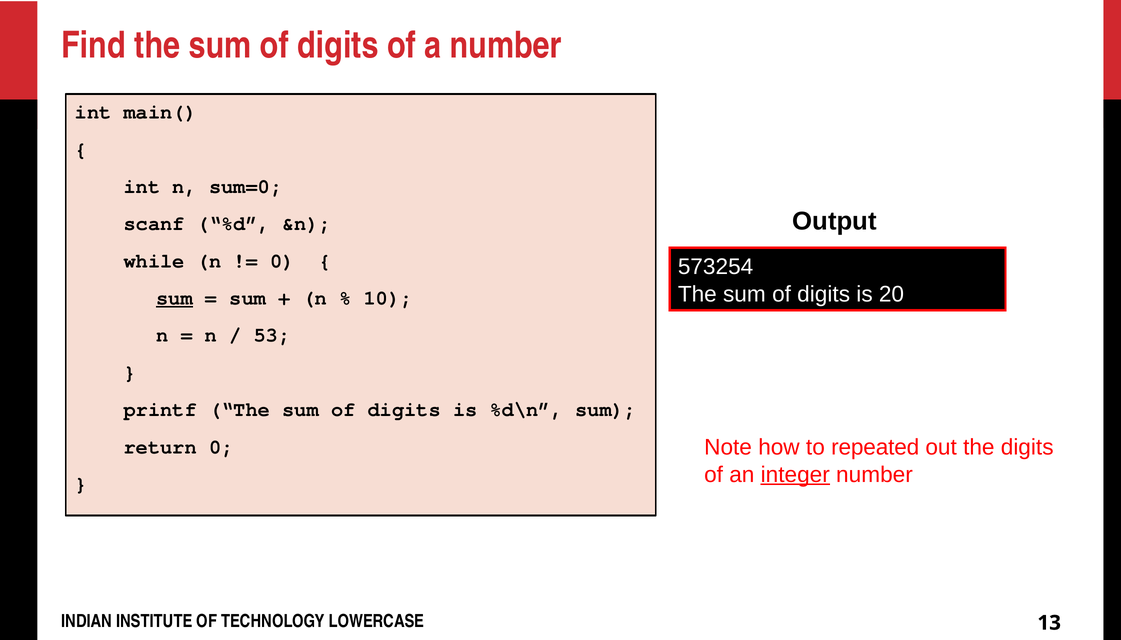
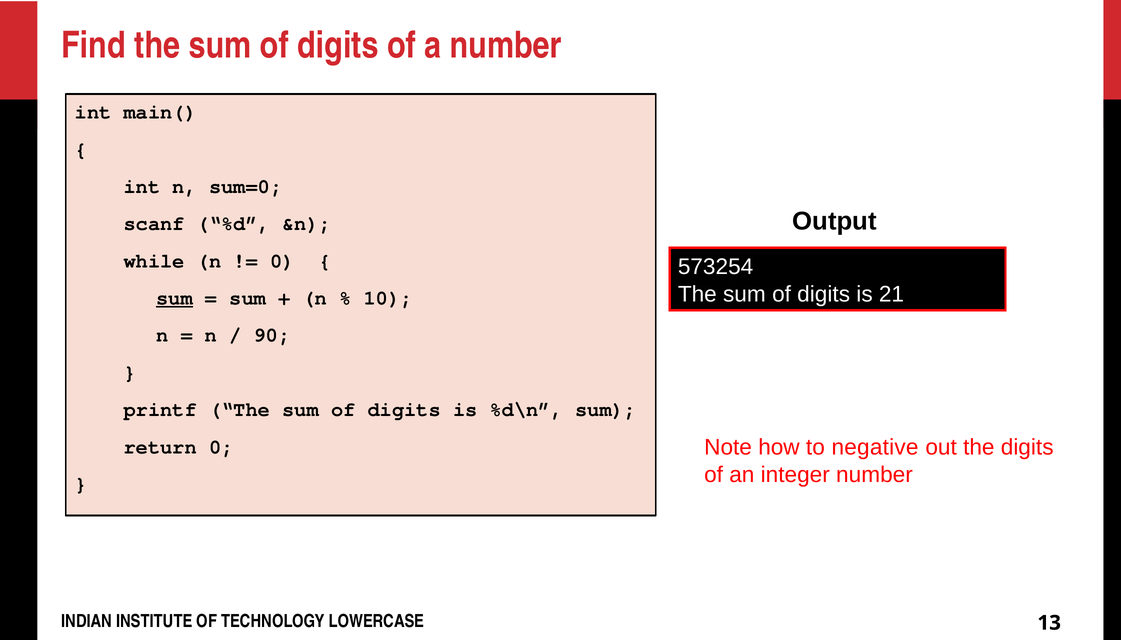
20: 20 -> 21 (891, 294)
53: 53 -> 90 (272, 336)
repeated: repeated -> negative (875, 448)
integer underline: present -> none (795, 475)
